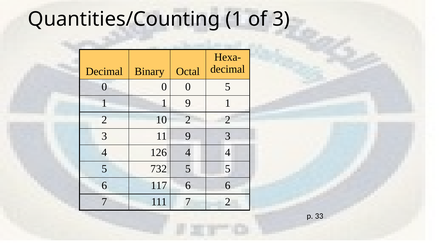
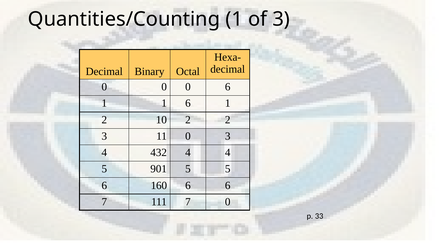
0 5: 5 -> 6 (228, 87)
1 9: 9 -> 6 (188, 103)
11 9: 9 -> 0 (188, 136)
126: 126 -> 432 (159, 153)
732: 732 -> 901 (159, 169)
117: 117 -> 160 (159, 185)
7 2: 2 -> 0 (228, 202)
